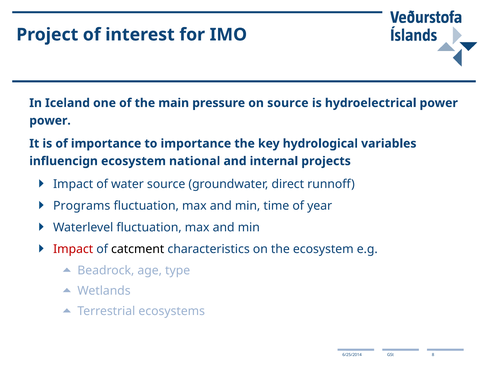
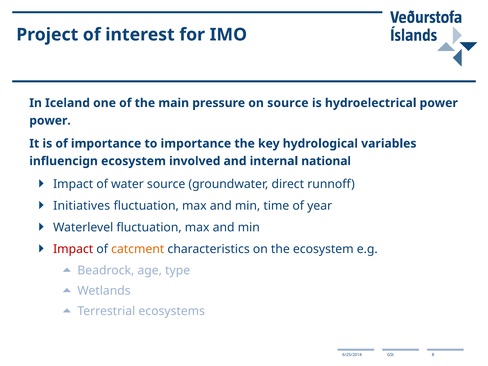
national: national -> involved (195, 161)
projects: projects -> national (326, 161)
Programs: Programs -> Initiatives (82, 206)
catcment colour: black -> orange (138, 249)
